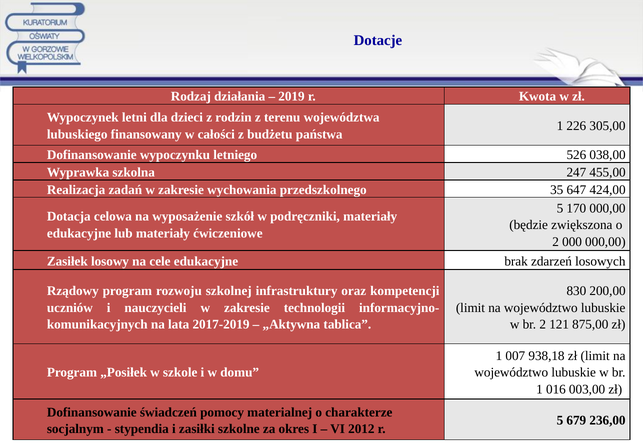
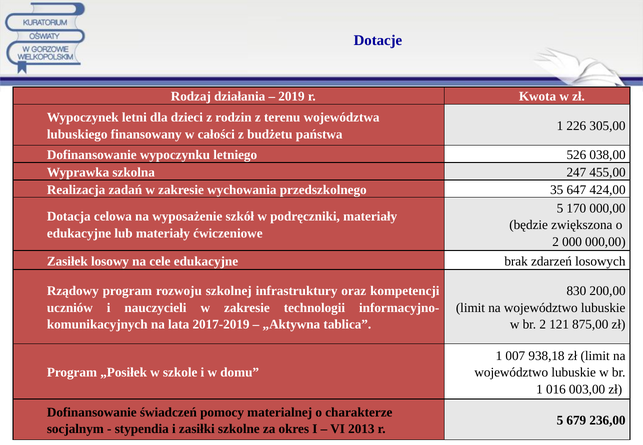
2012: 2012 -> 2013 (361, 429)
